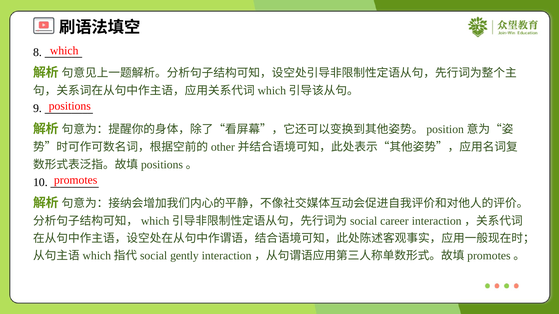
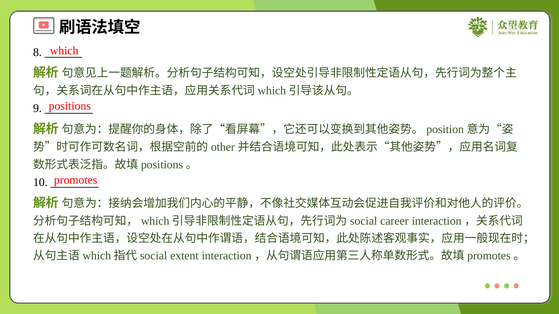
gently: gently -> extent (184, 256)
